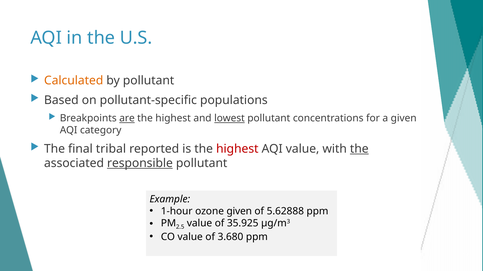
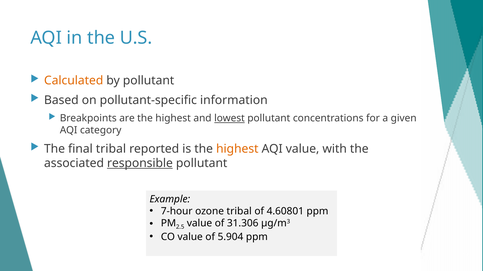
populations: populations -> information (234, 100)
are underline: present -> none (127, 119)
highest colour: red -> orange (237, 149)
the underline: present -> none (359, 149)
1-hour: 1-hour -> 7-hour (177, 212)
ozone given: given -> tribal (239, 212)
5.62888: 5.62888 -> 4.60801 (285, 212)
35.925: 35.925 -> 31.306 (243, 224)
3.680: 3.680 -> 5.904 (230, 237)
